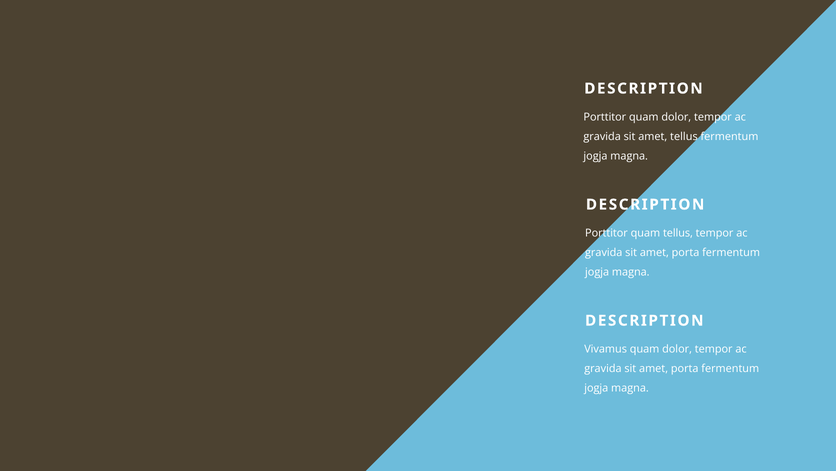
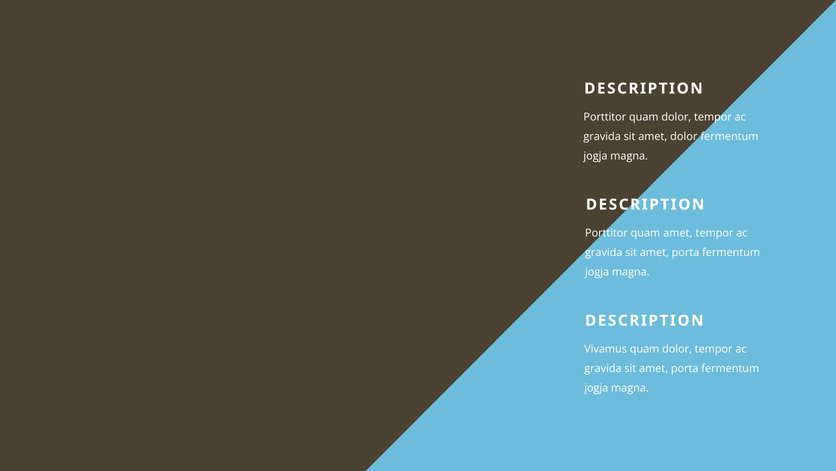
amet tellus: tellus -> dolor (684, 136)
quam tellus: tellus -> amet (678, 233)
